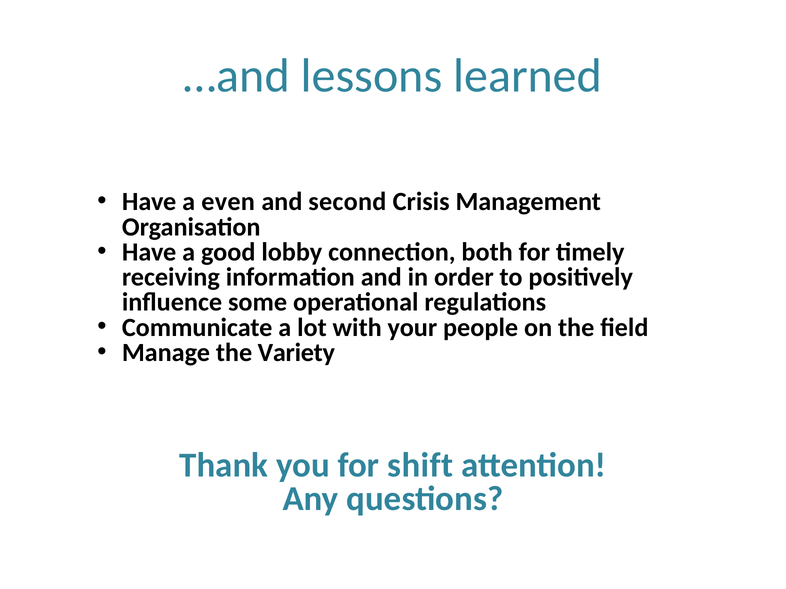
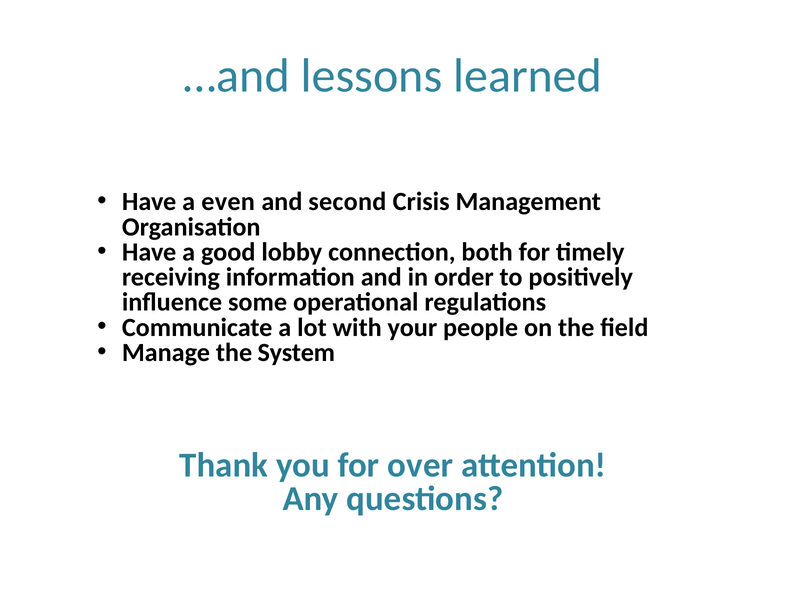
Variety: Variety -> System (296, 353)
shift: shift -> over (420, 466)
